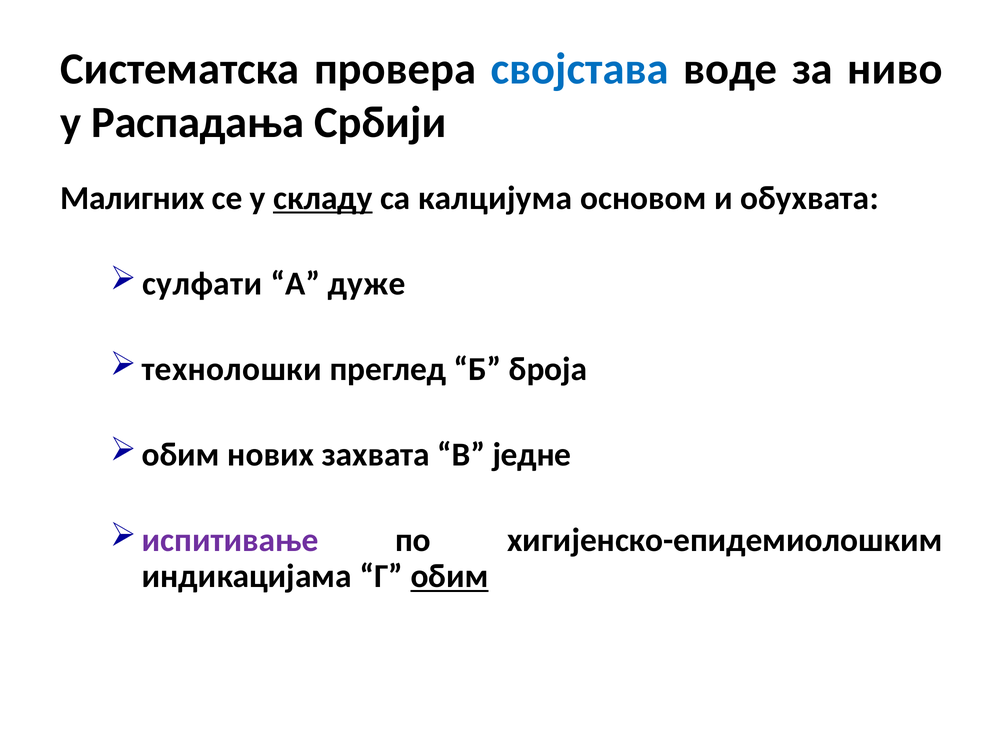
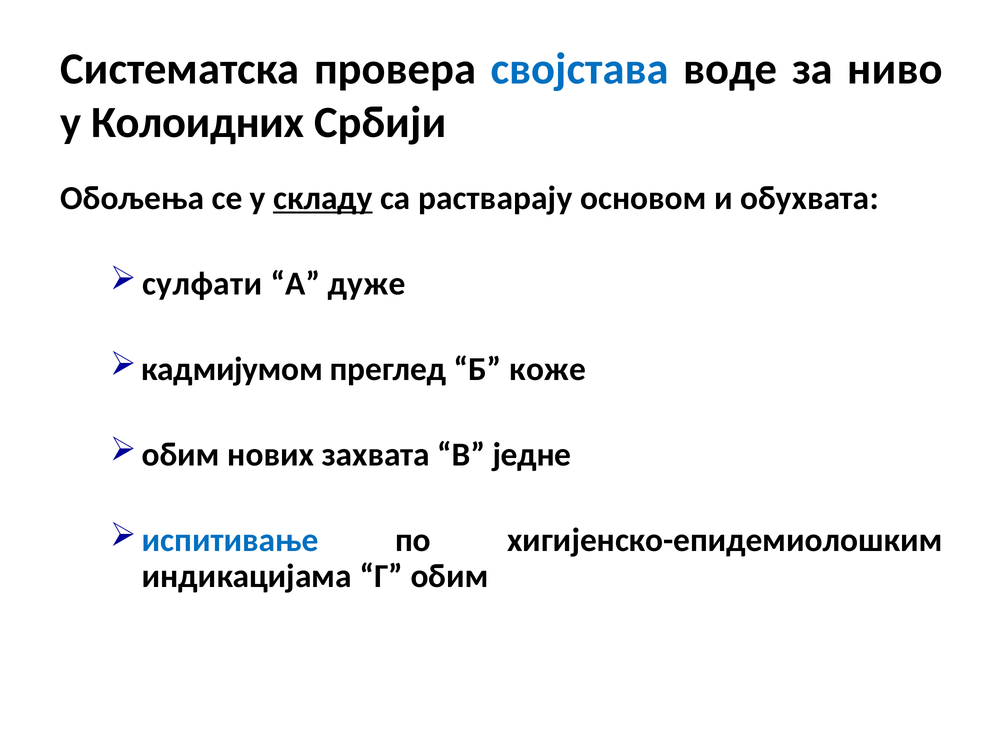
Распадања: Распадања -> Колоидних (198, 123)
Малигних: Малигних -> Обољења (132, 198)
калцијума: калцијума -> растварају (495, 198)
технолошки: технолошки -> кадмијумом (232, 369)
броја: броја -> коже (548, 369)
испитивање colour: purple -> blue (230, 541)
обим underline: present -> none (450, 577)
